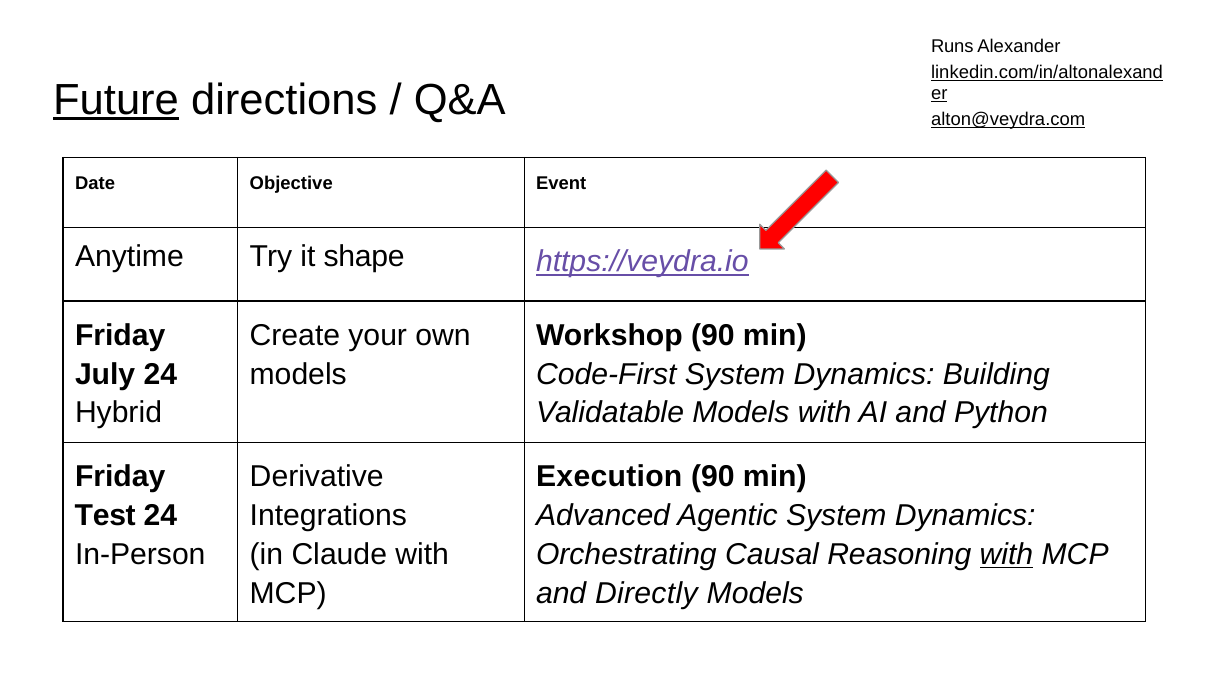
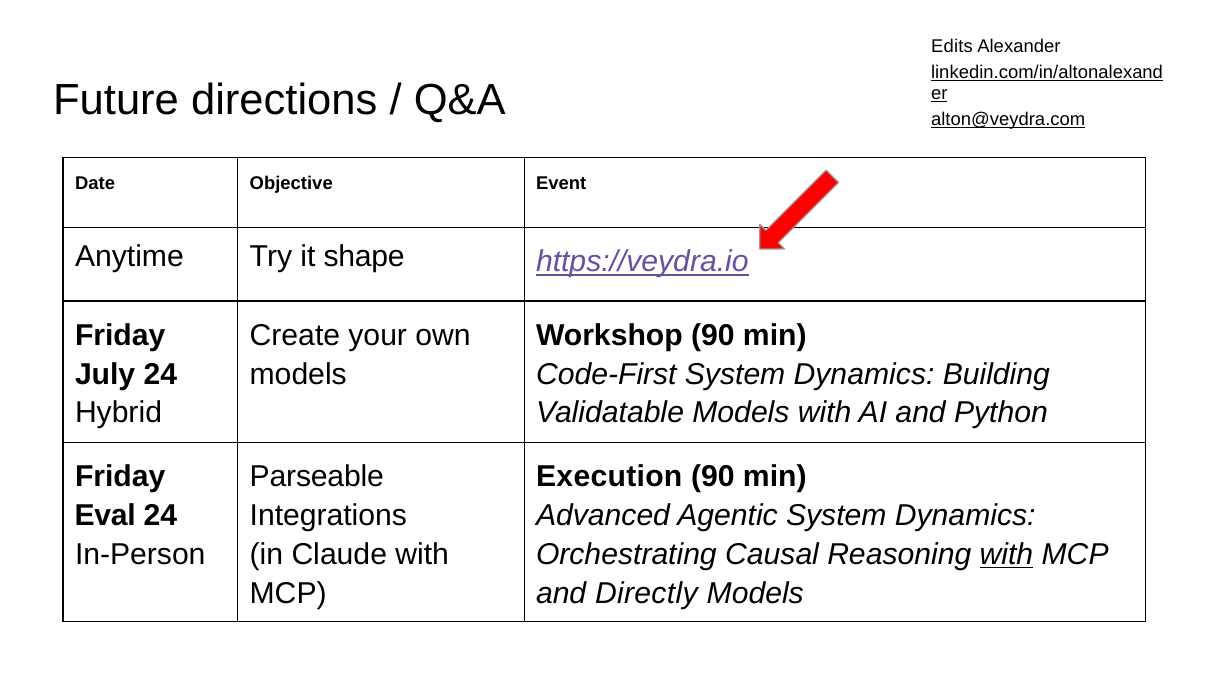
Runs: Runs -> Edits (952, 47)
Future underline: present -> none (116, 100)
Derivative: Derivative -> Parseable (317, 477)
Test: Test -> Eval (105, 516)
